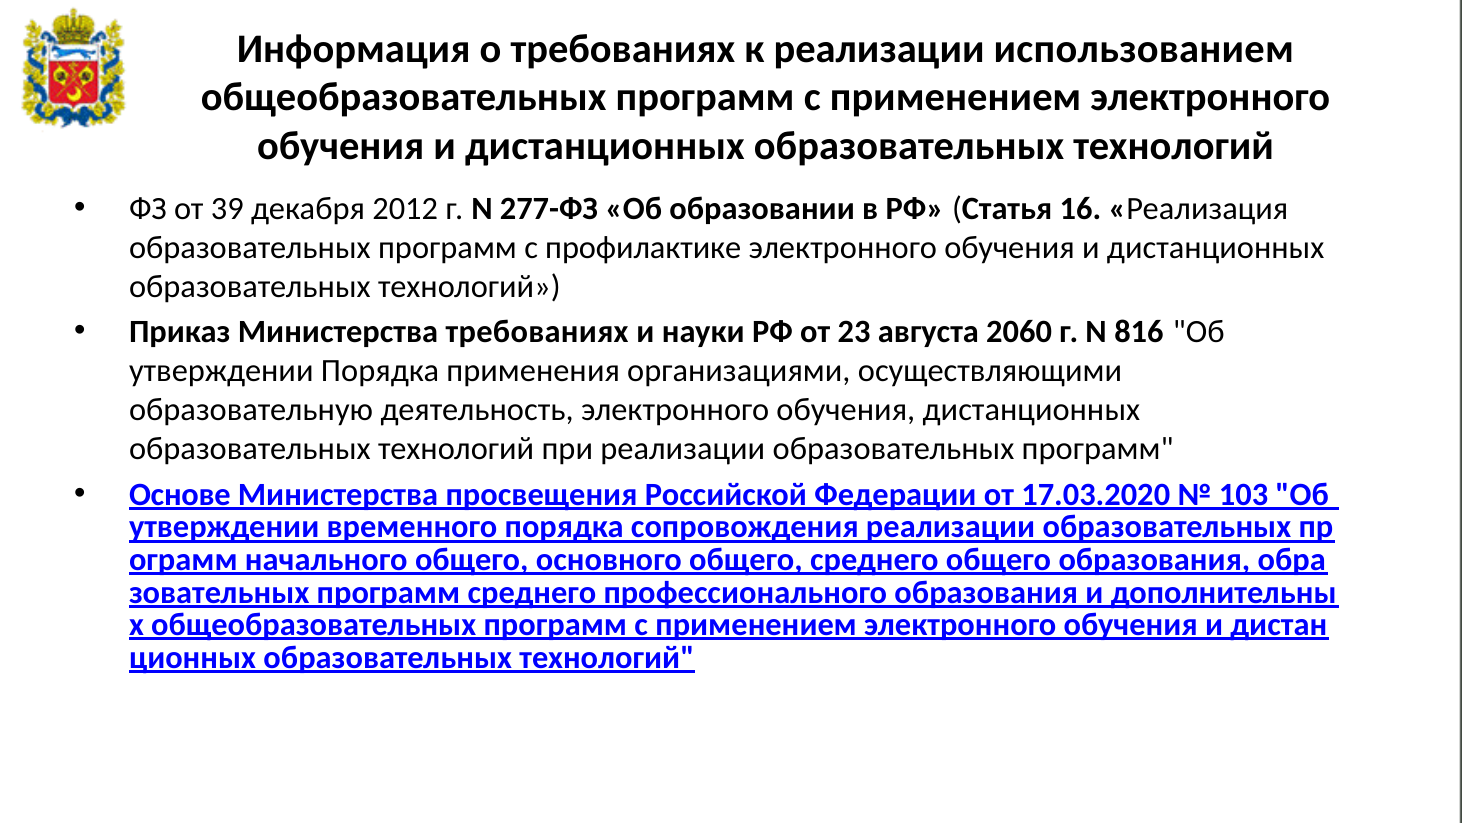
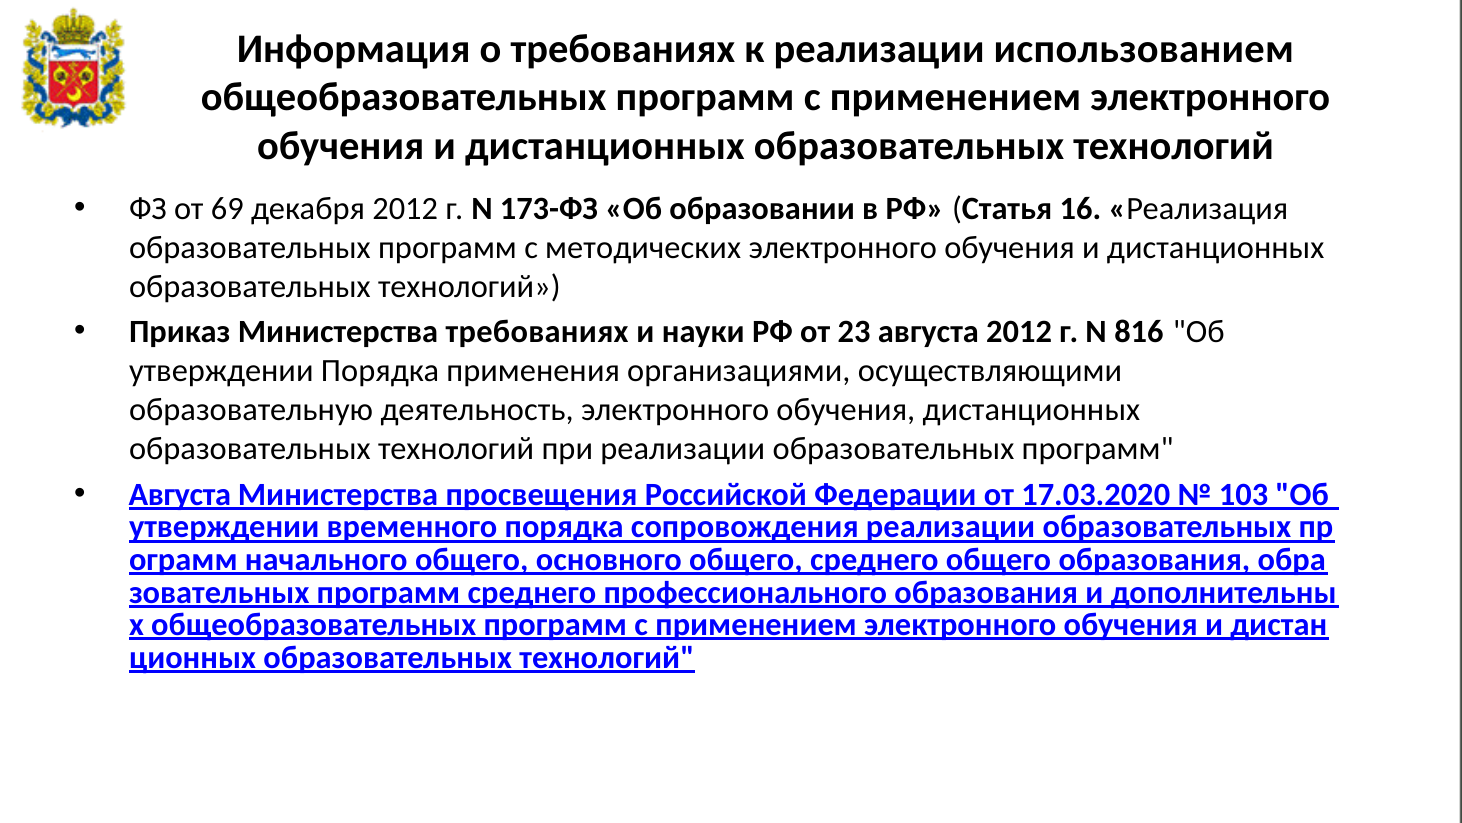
39: 39 -> 69 (227, 208)
277-ФЗ: 277-ФЗ -> 173-ФЗ (549, 208)
профилактике: профилактике -> методических (643, 247)
августа 2060: 2060 -> 2012 (1019, 332)
Основе: Основе -> Августа (180, 494)
